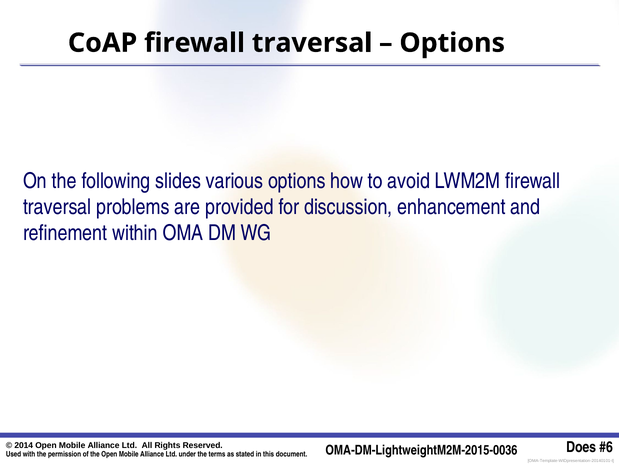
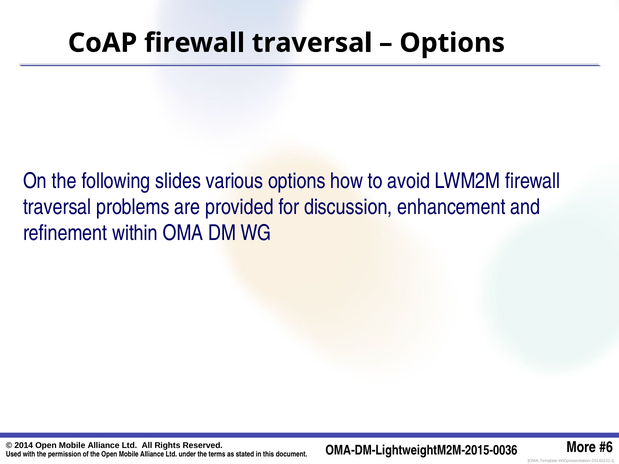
Does: Does -> More (581, 448)
